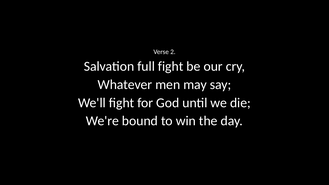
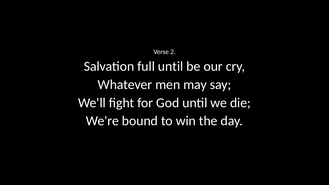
full fight: fight -> until (171, 66)
